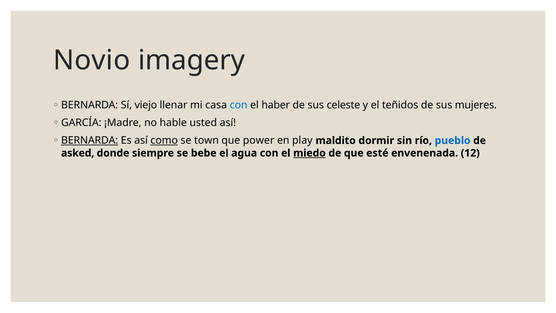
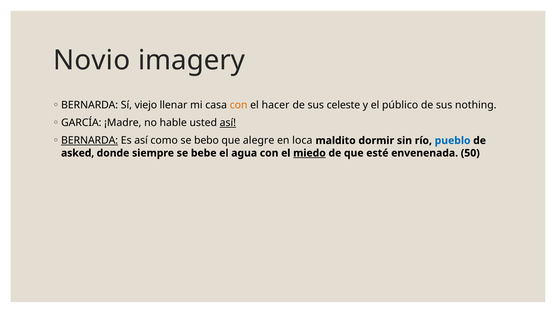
con colour: blue -> orange (239, 105)
haber: haber -> hacer (276, 105)
teñidos: teñidos -> público (400, 105)
mujeres: mujeres -> nothing (476, 105)
así underline: none -> present (228, 123)
como underline: present -> none (164, 140)
town: town -> bebo (207, 140)
power: power -> alegre (259, 140)
play: play -> loca (302, 140)
12: 12 -> 50 (470, 153)
